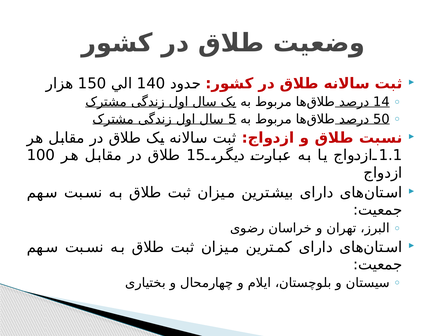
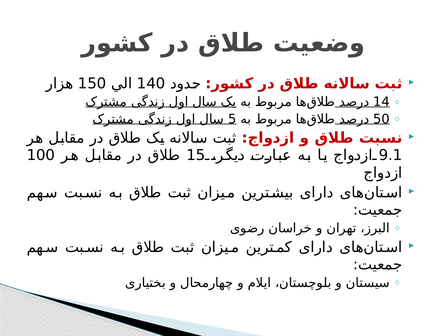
1.1: 1.1 -> 9.1 (391, 155)
